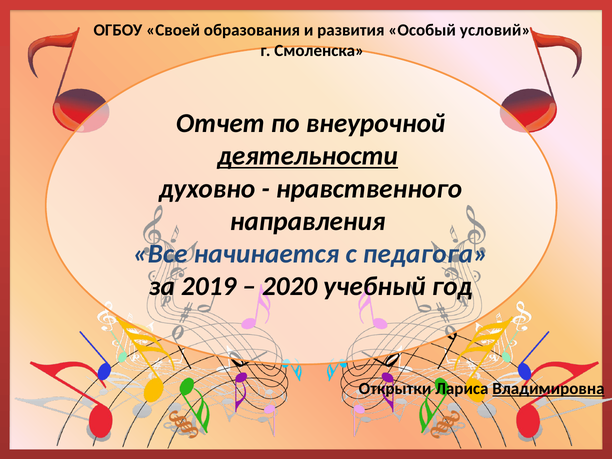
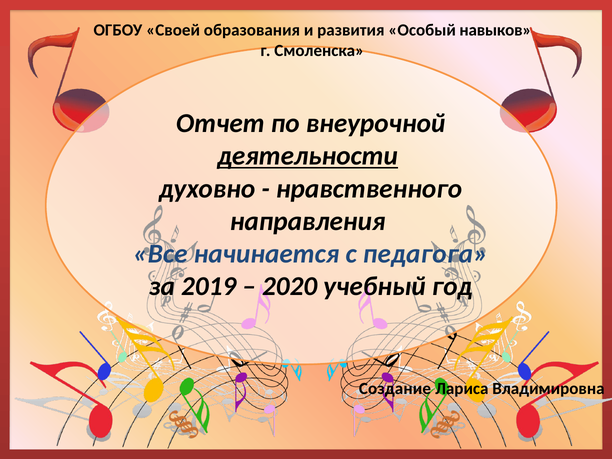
условий: условий -> навыков (495, 30)
Открытки: Открытки -> Создание (395, 388)
Владимировна underline: present -> none (548, 388)
